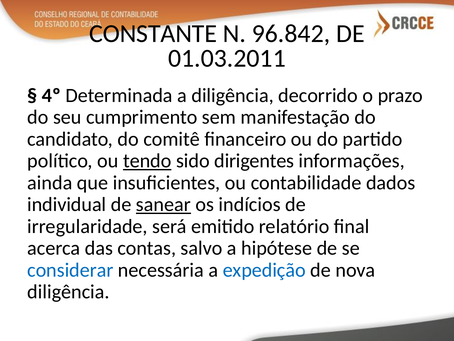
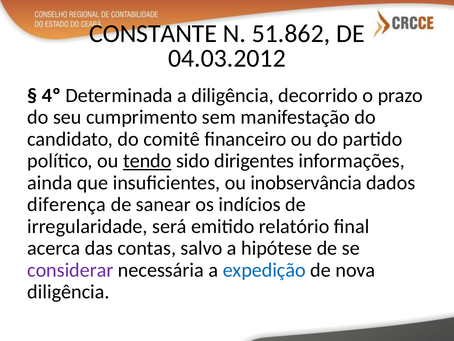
96.842: 96.842 -> 51.862 (291, 33)
01.03.2011: 01.03.2011 -> 04.03.2012 (227, 58)
contabilidade: contabilidade -> inobservância (306, 182)
individual: individual -> diferença (67, 204)
sanear underline: present -> none (163, 204)
considerar colour: blue -> purple (70, 270)
